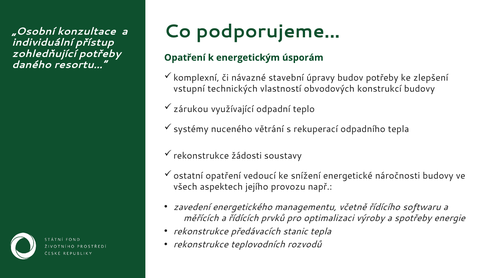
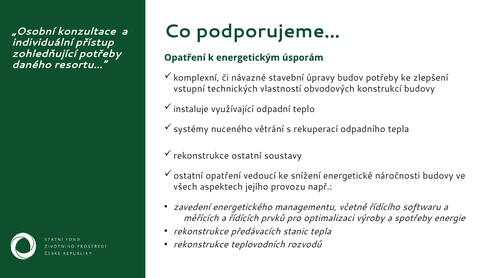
zárukou: zárukou -> instaluje (191, 109)
rekonstrukce žádosti: žádosti -> ostatní (247, 156)
